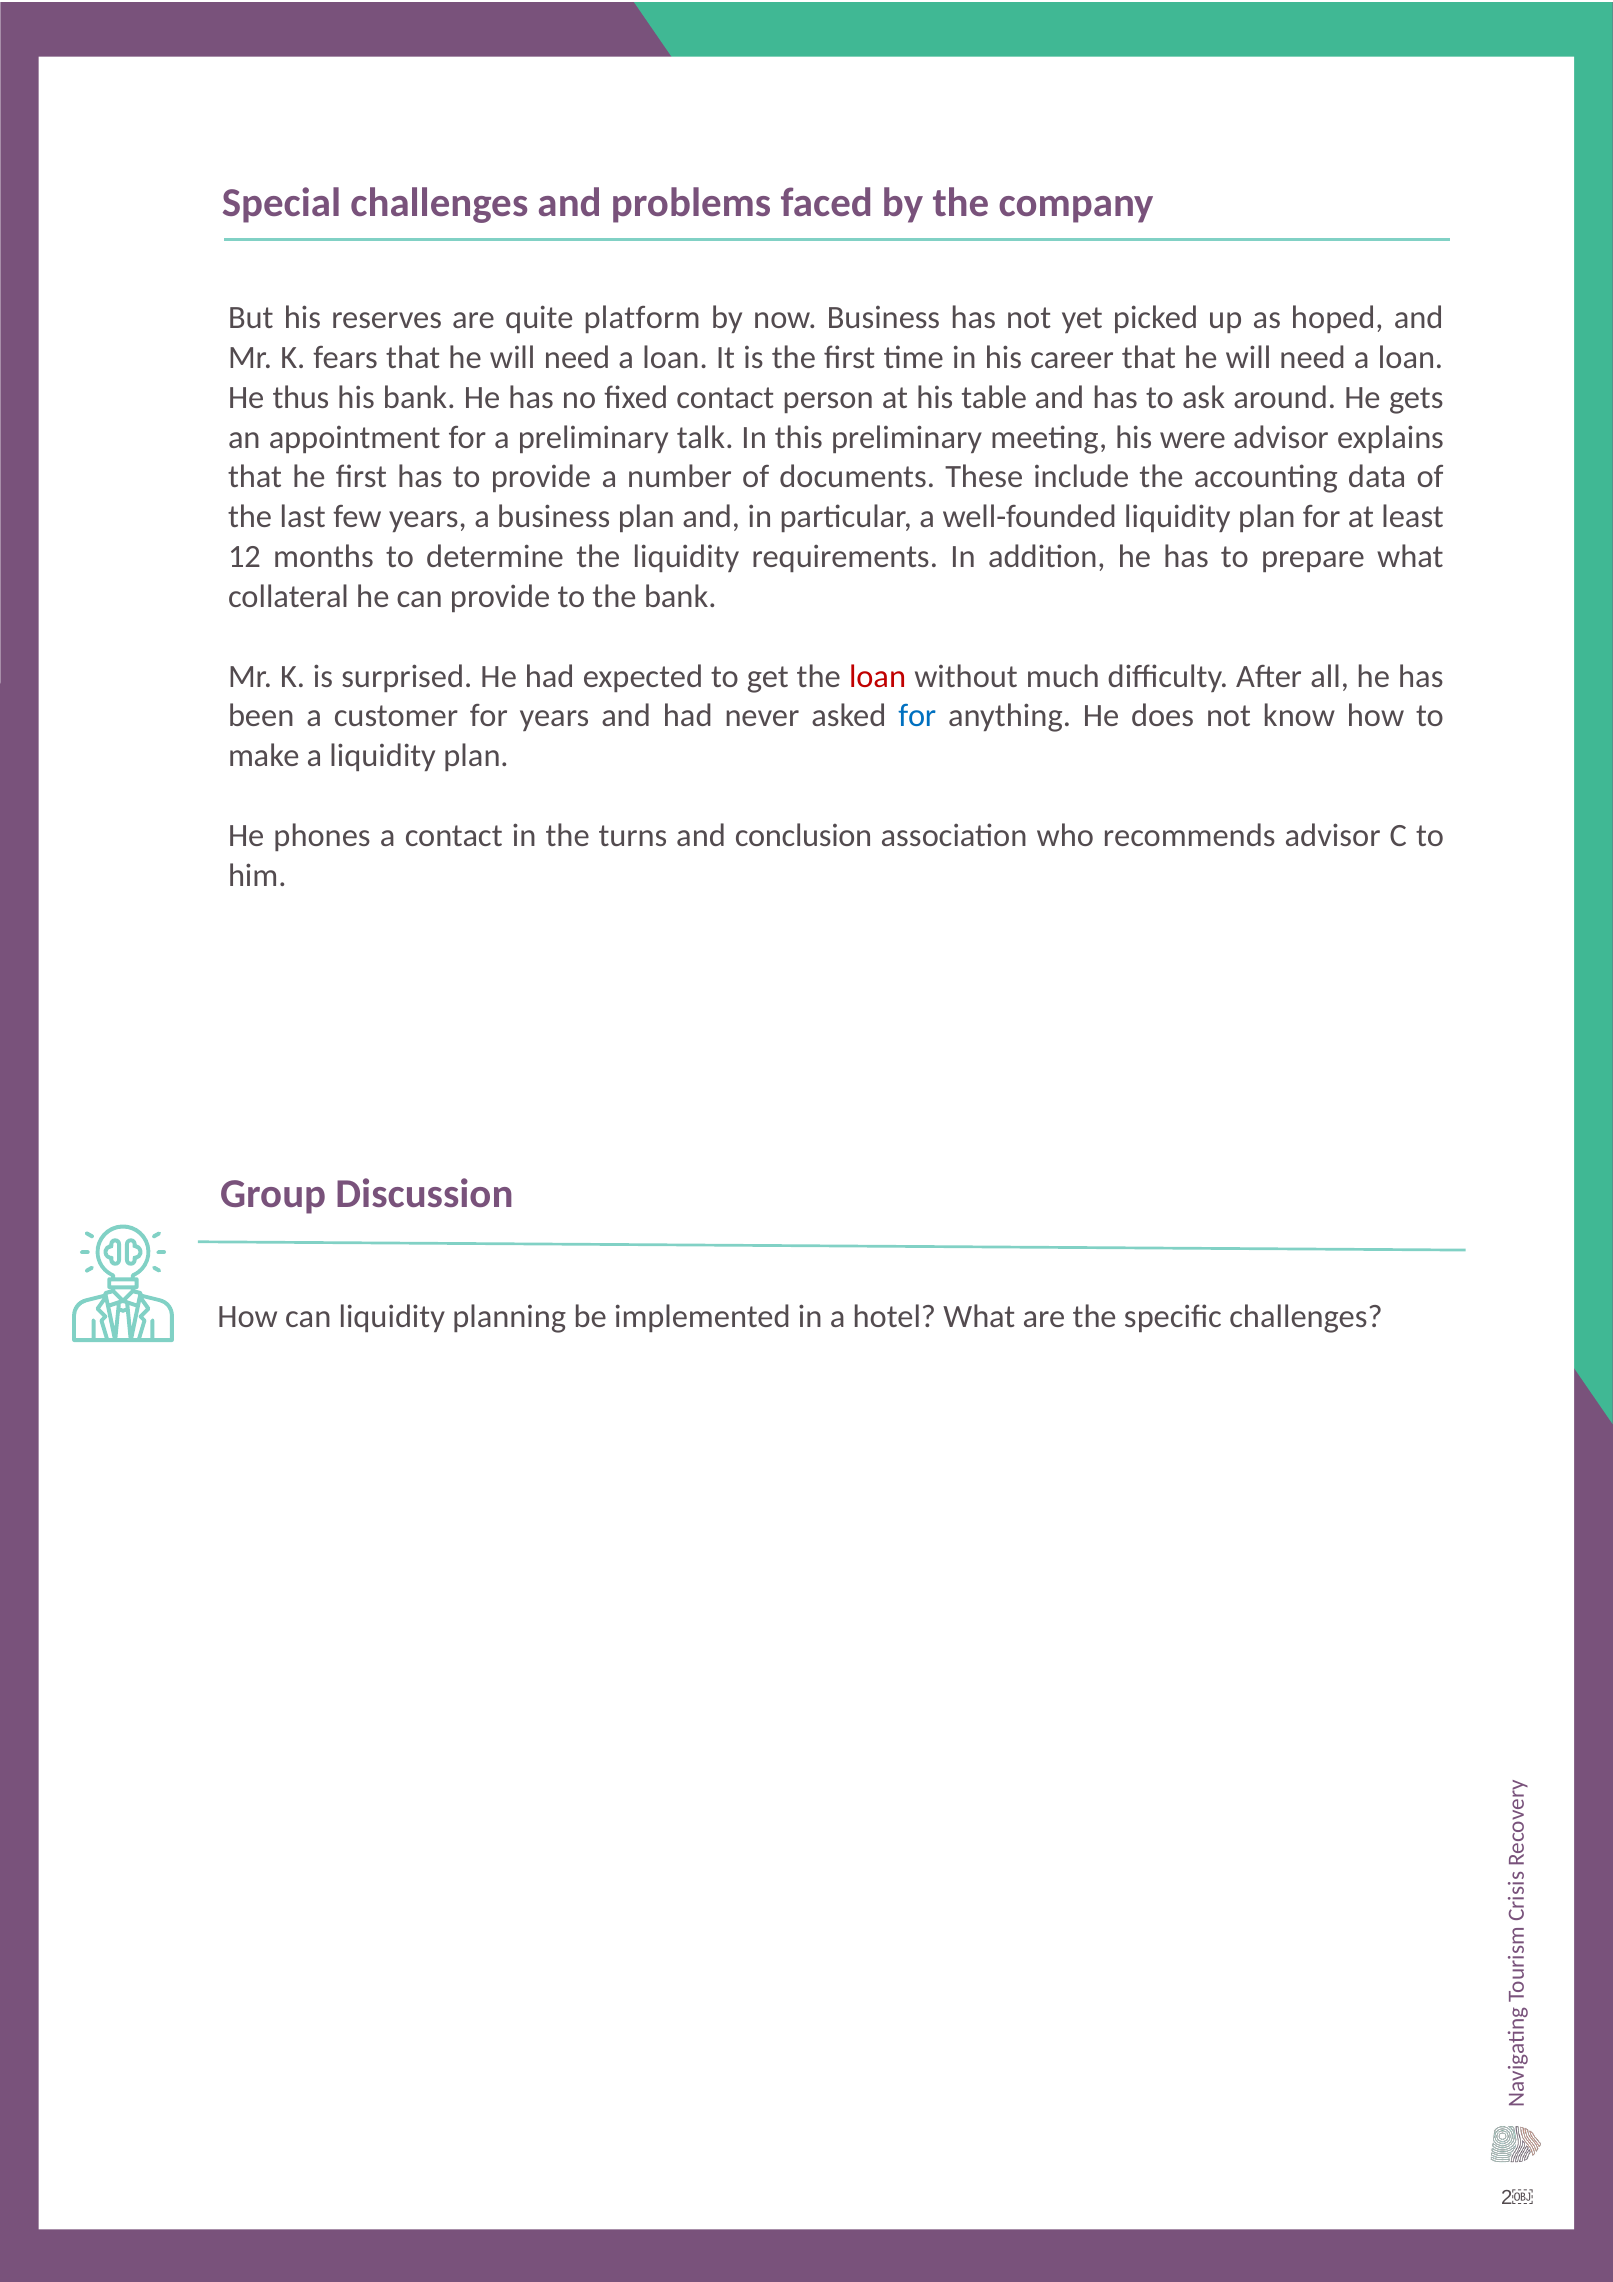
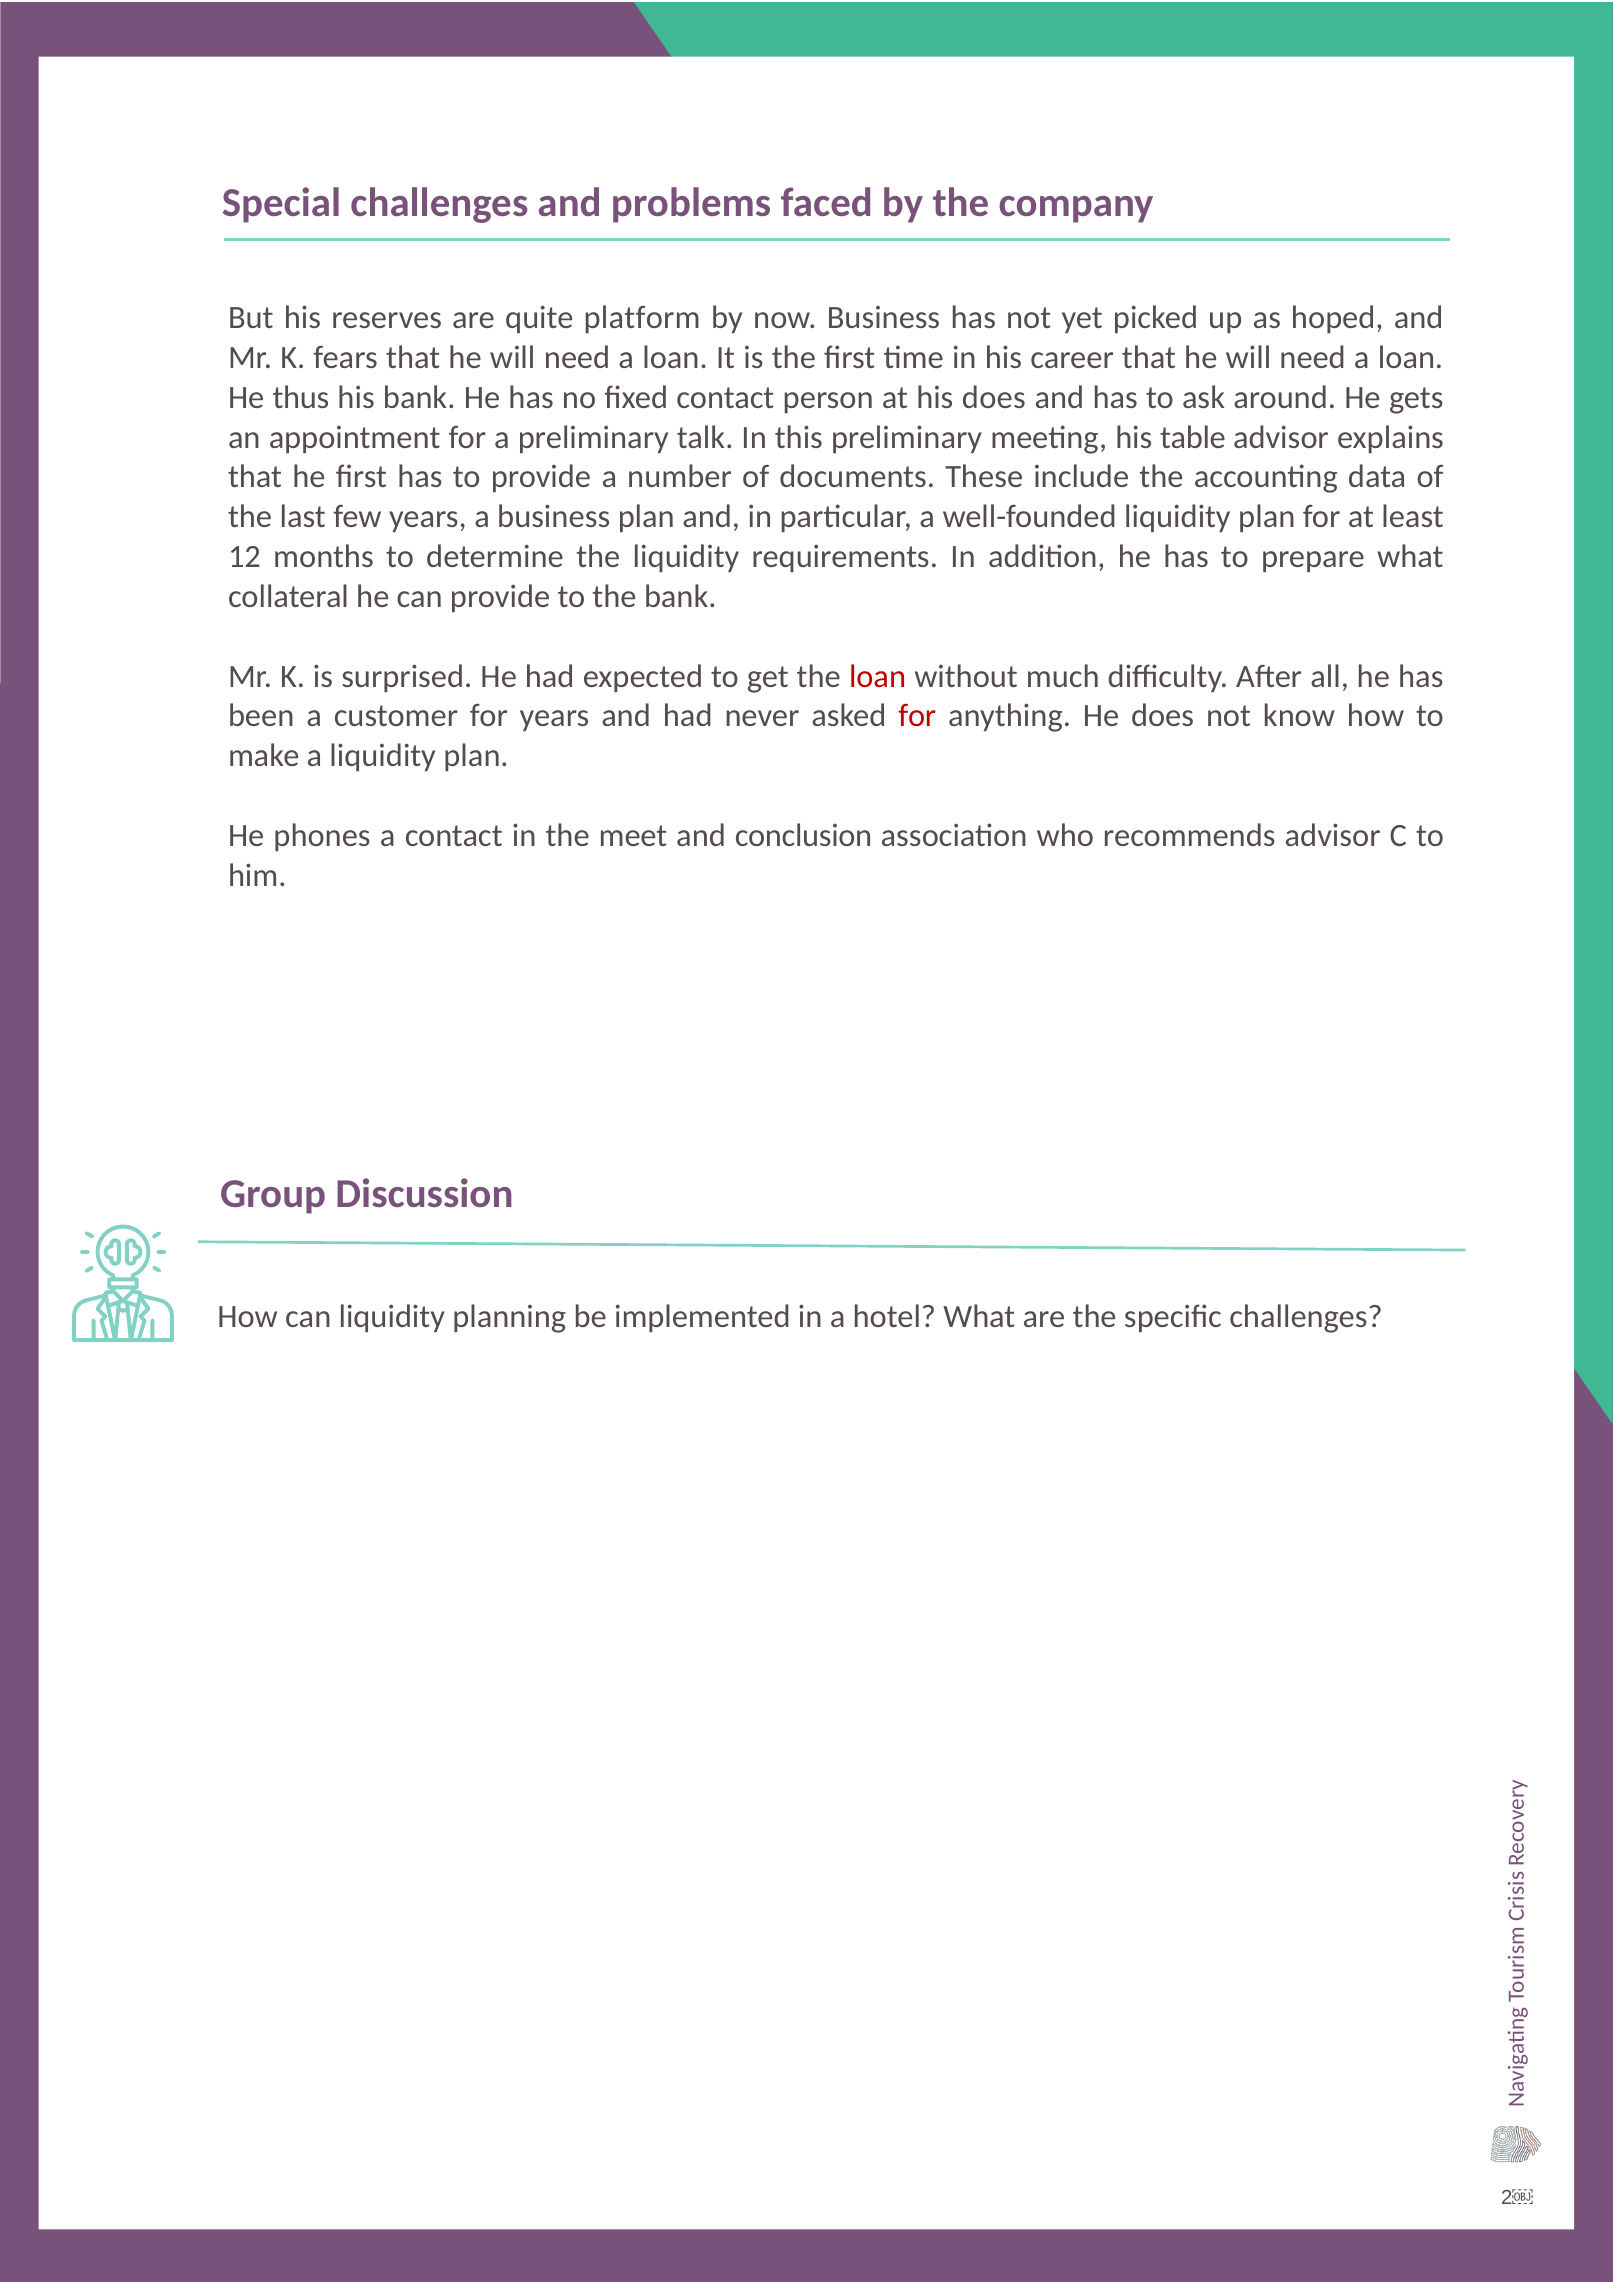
his table: table -> does (994, 398)
were: were -> table (1193, 437)
for colour: blue -> red (917, 716)
turns: turns -> meet (633, 835)
